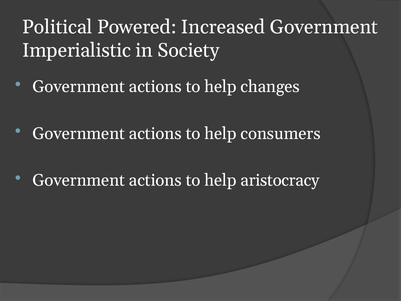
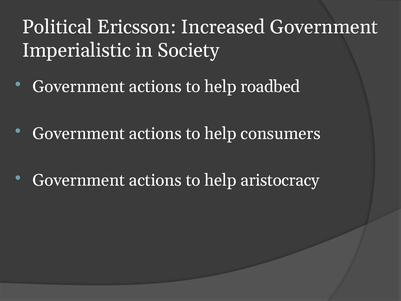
Powered: Powered -> Ericsson (137, 27)
changes: changes -> roadbed (270, 87)
